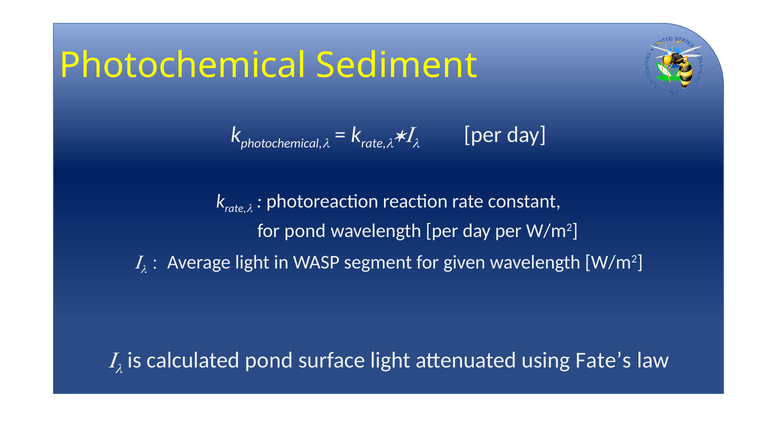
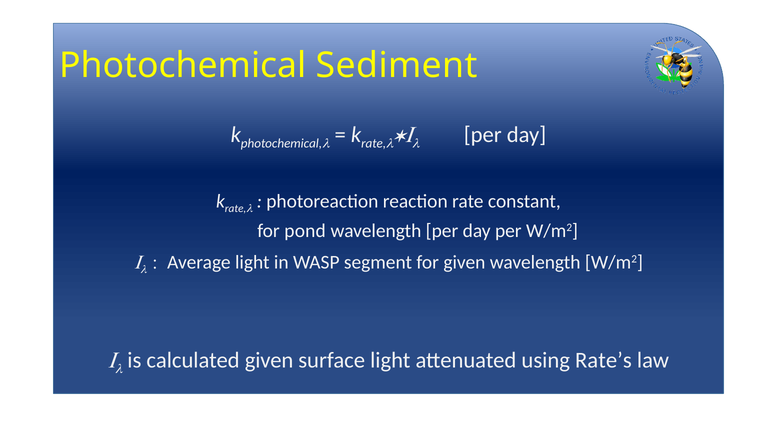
calculated pond: pond -> given (269, 360)
Fate’s: Fate’s -> Rate’s (603, 360)
